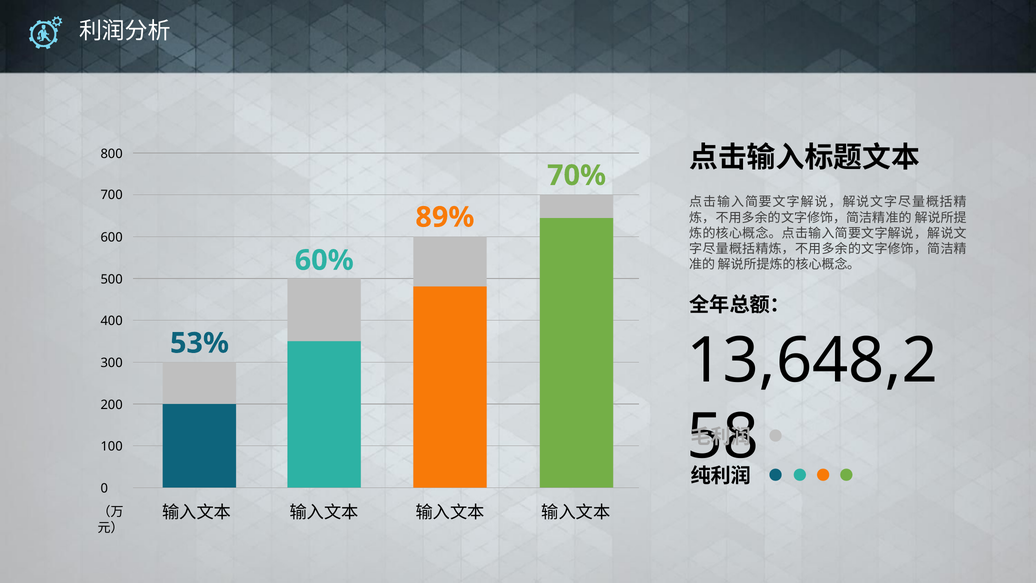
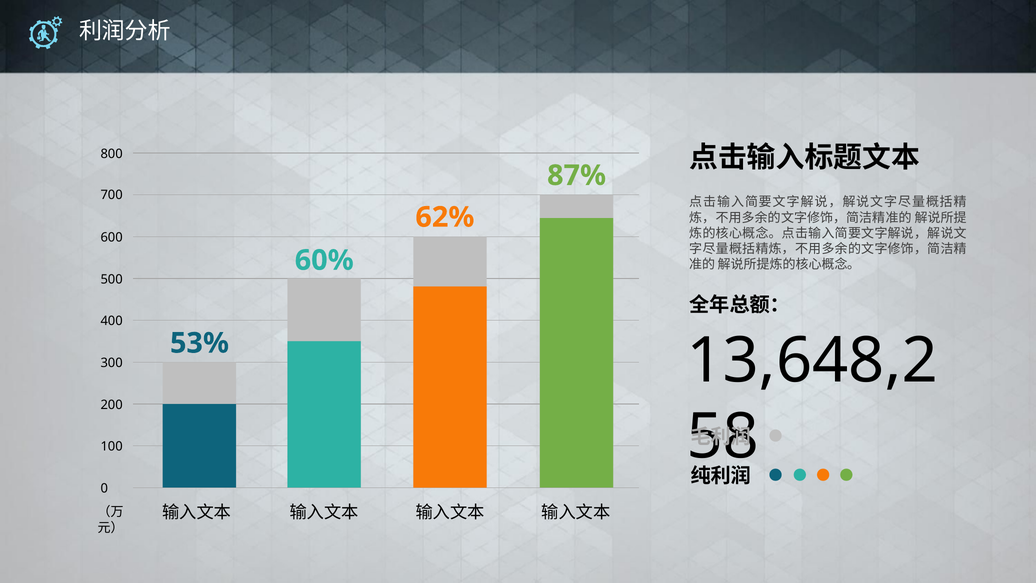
70%: 70% -> 87% (577, 175)
89%: 89% -> 62% (445, 217)
